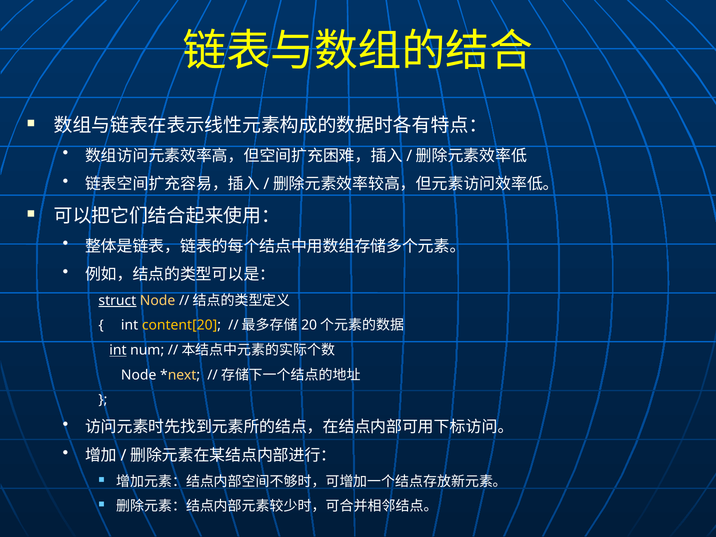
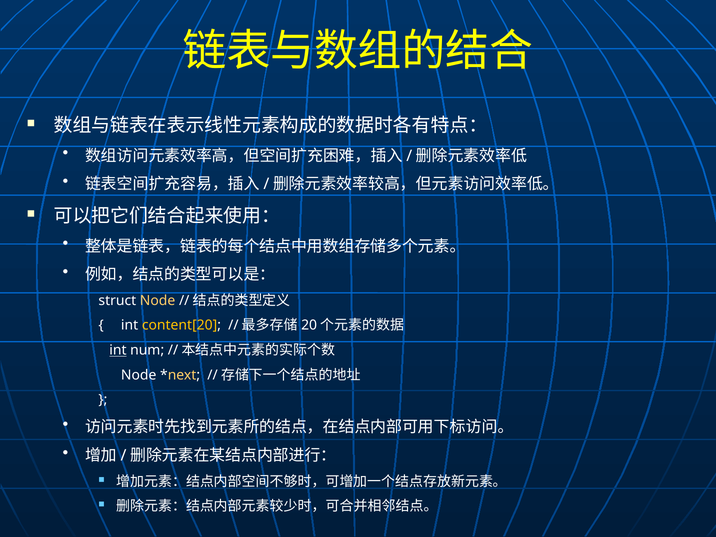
struct underline: present -> none (117, 301)
